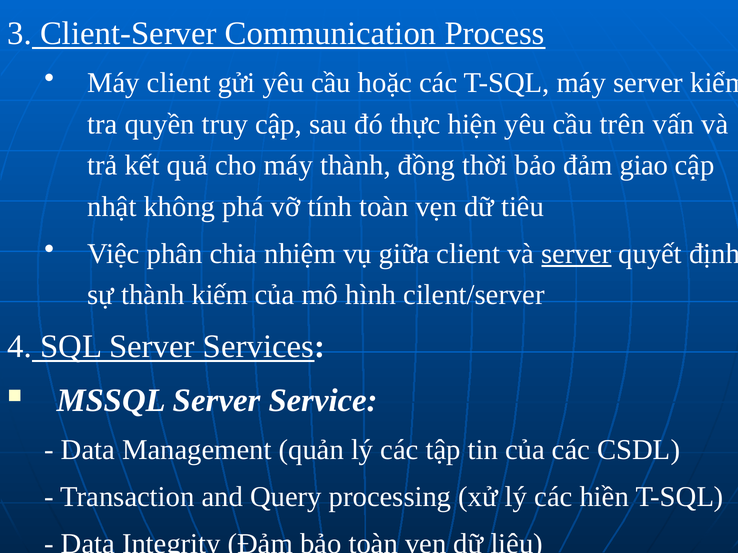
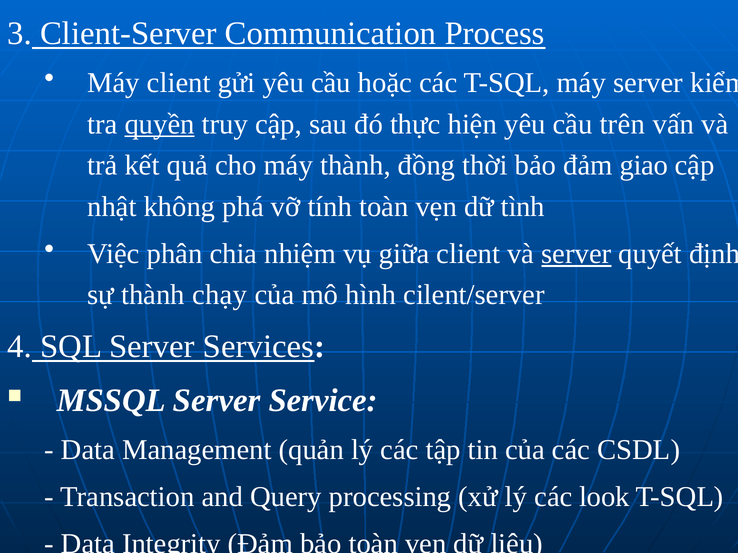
quyền underline: none -> present (160, 124)
tiêu: tiêu -> tình (523, 207)
kiếm: kiếm -> chạy (220, 295)
hiền: hiền -> look (604, 497)
